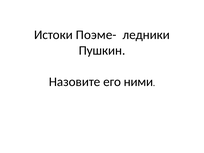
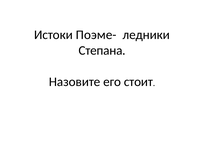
Пушкин: Пушкин -> Степана (102, 50)
ними: ними -> стоит (138, 82)
